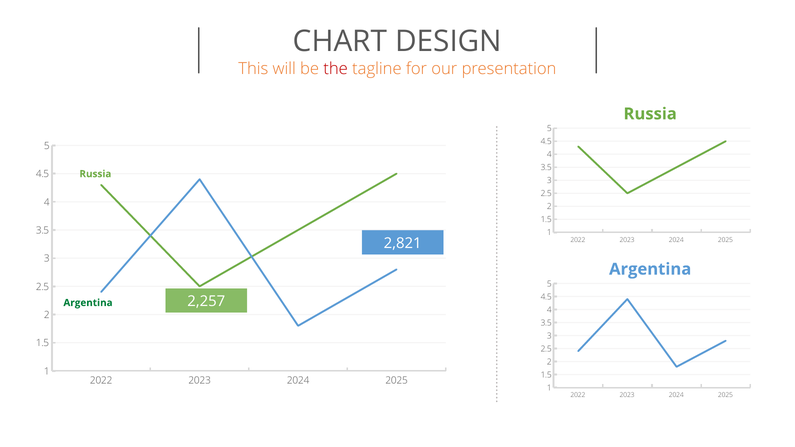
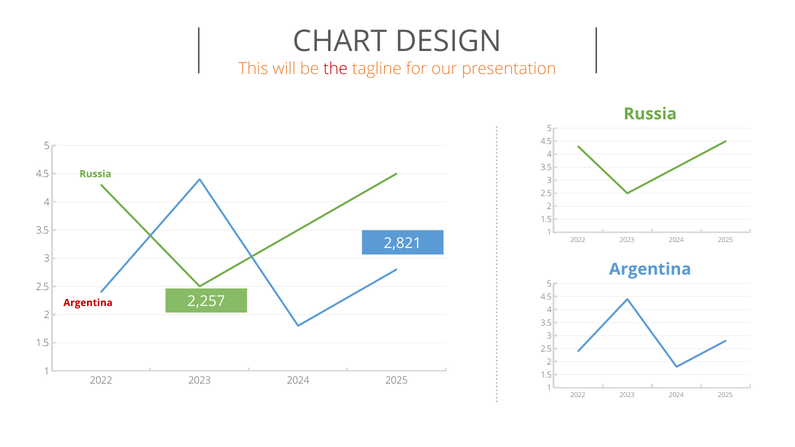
Argentina colour: green -> red (88, 303)
